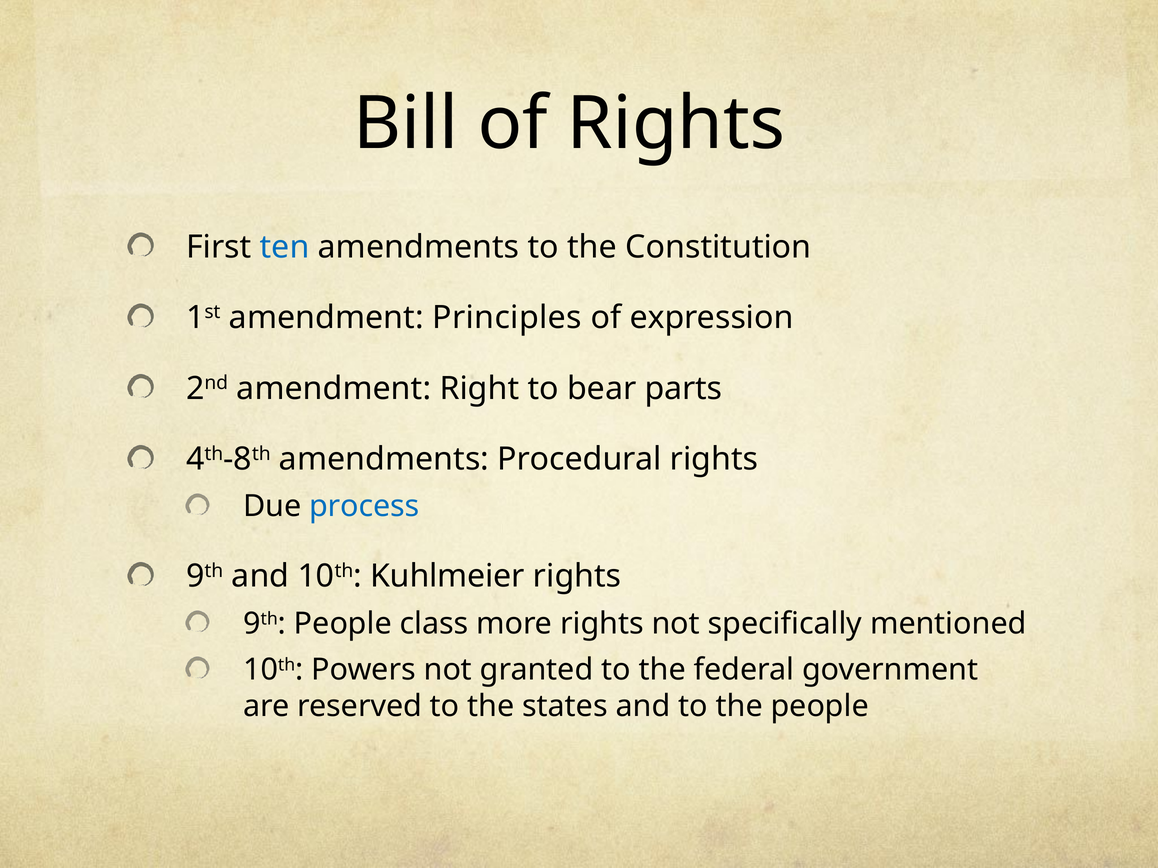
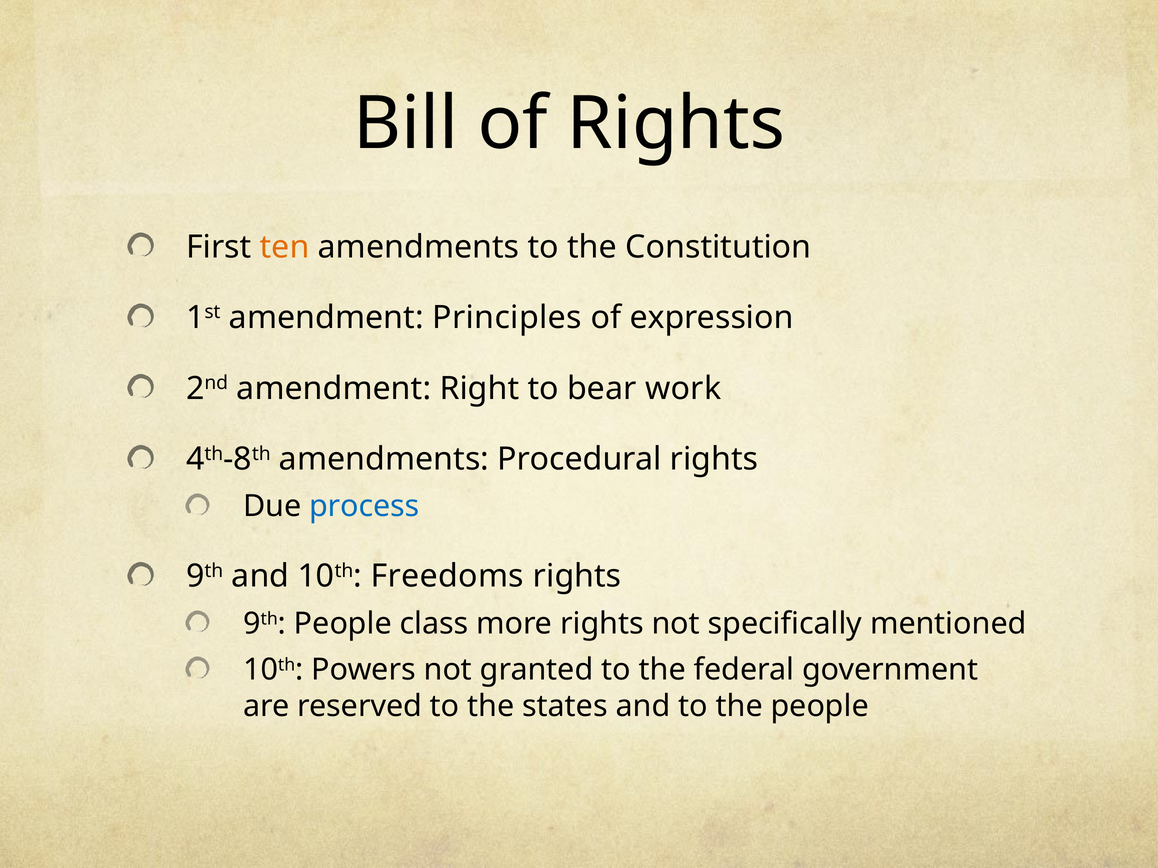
ten colour: blue -> orange (285, 247)
parts: parts -> work (683, 389)
Kuhlmeier: Kuhlmeier -> Freedoms (447, 577)
